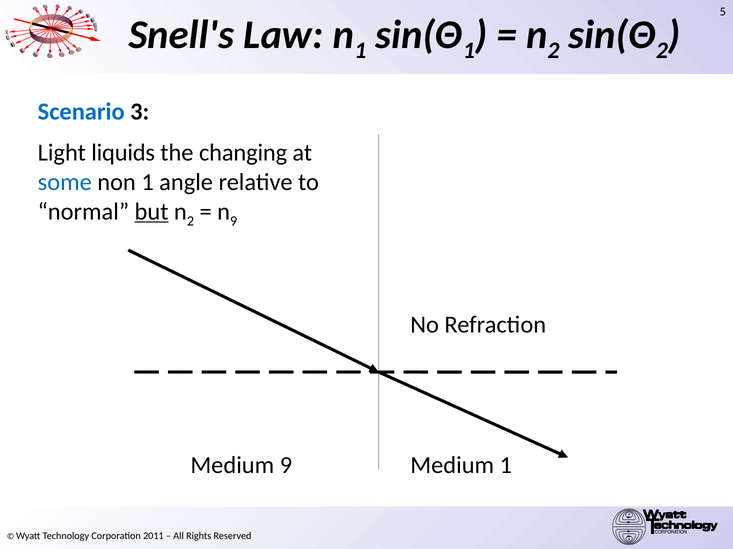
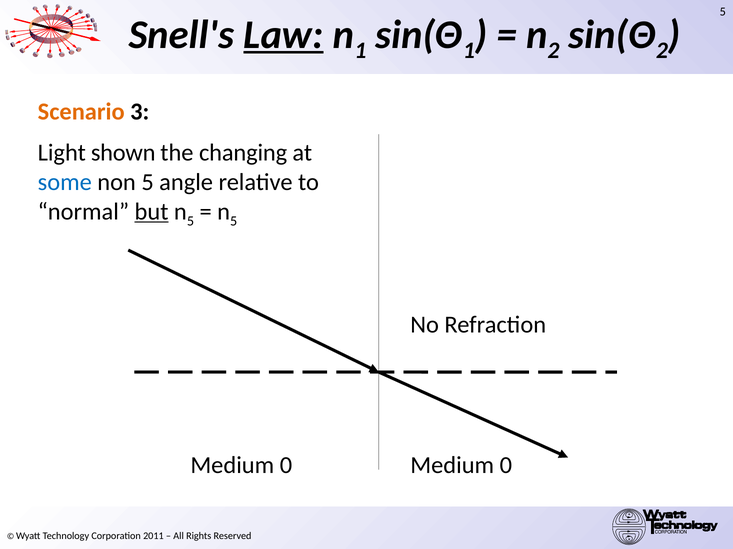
Law underline: none -> present (283, 35)
Scenario colour: blue -> orange (81, 112)
liquids: liquids -> shown (123, 153)
non 1: 1 -> 5 (148, 182)
2: 2 -> 5 (190, 221)
9: 9 -> 5 (234, 221)
9: 9 -> 0 (286, 466)
1: 1 -> 0 (506, 466)
